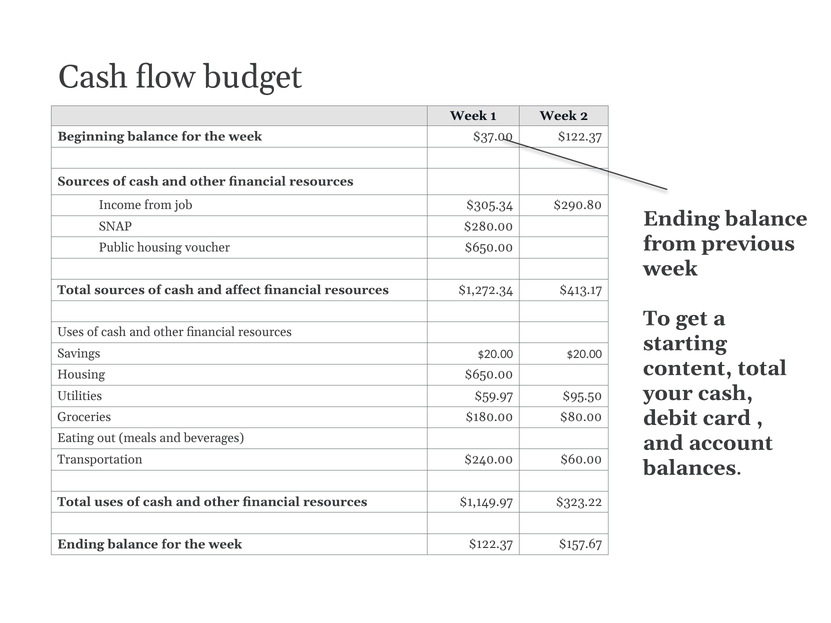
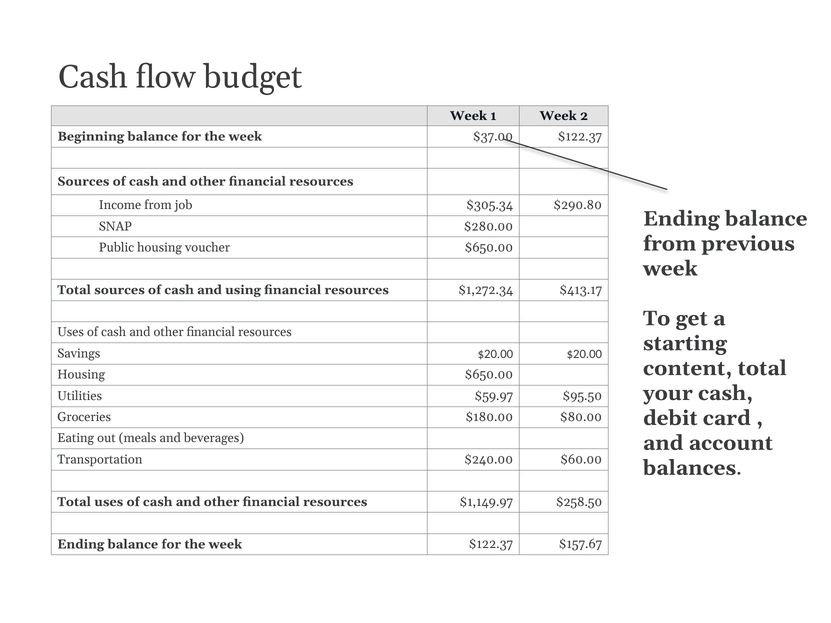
affect: affect -> using (243, 290)
$323.22: $323.22 -> $258.50 (579, 502)
